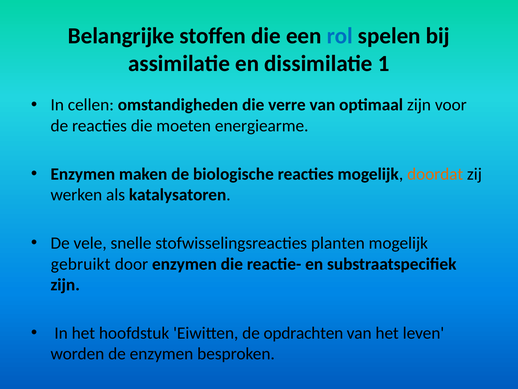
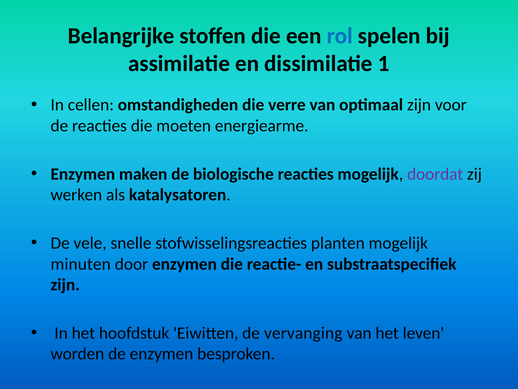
doordat colour: orange -> purple (435, 174)
gebruikt: gebruikt -> minuten (81, 264)
opdrachten: opdrachten -> vervanging (303, 333)
